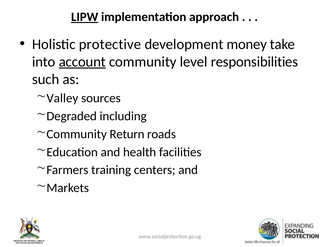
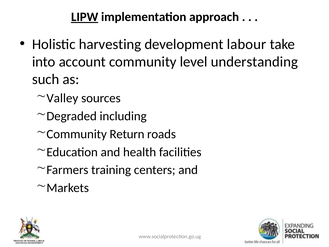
protective: protective -> harvesting (110, 44)
money: money -> labour (247, 44)
account underline: present -> none (82, 62)
responsibilities: responsibilities -> understanding (254, 62)
